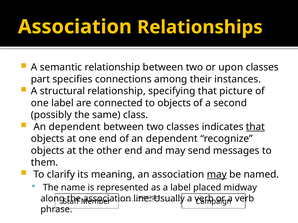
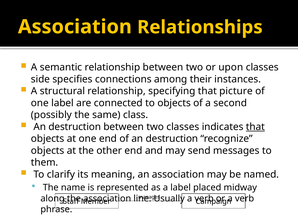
part: part -> side (40, 79)
dependent: dependent -> destruction (75, 127)
of an dependent: dependent -> destruction (172, 139)
may underline: present -> none (217, 175)
